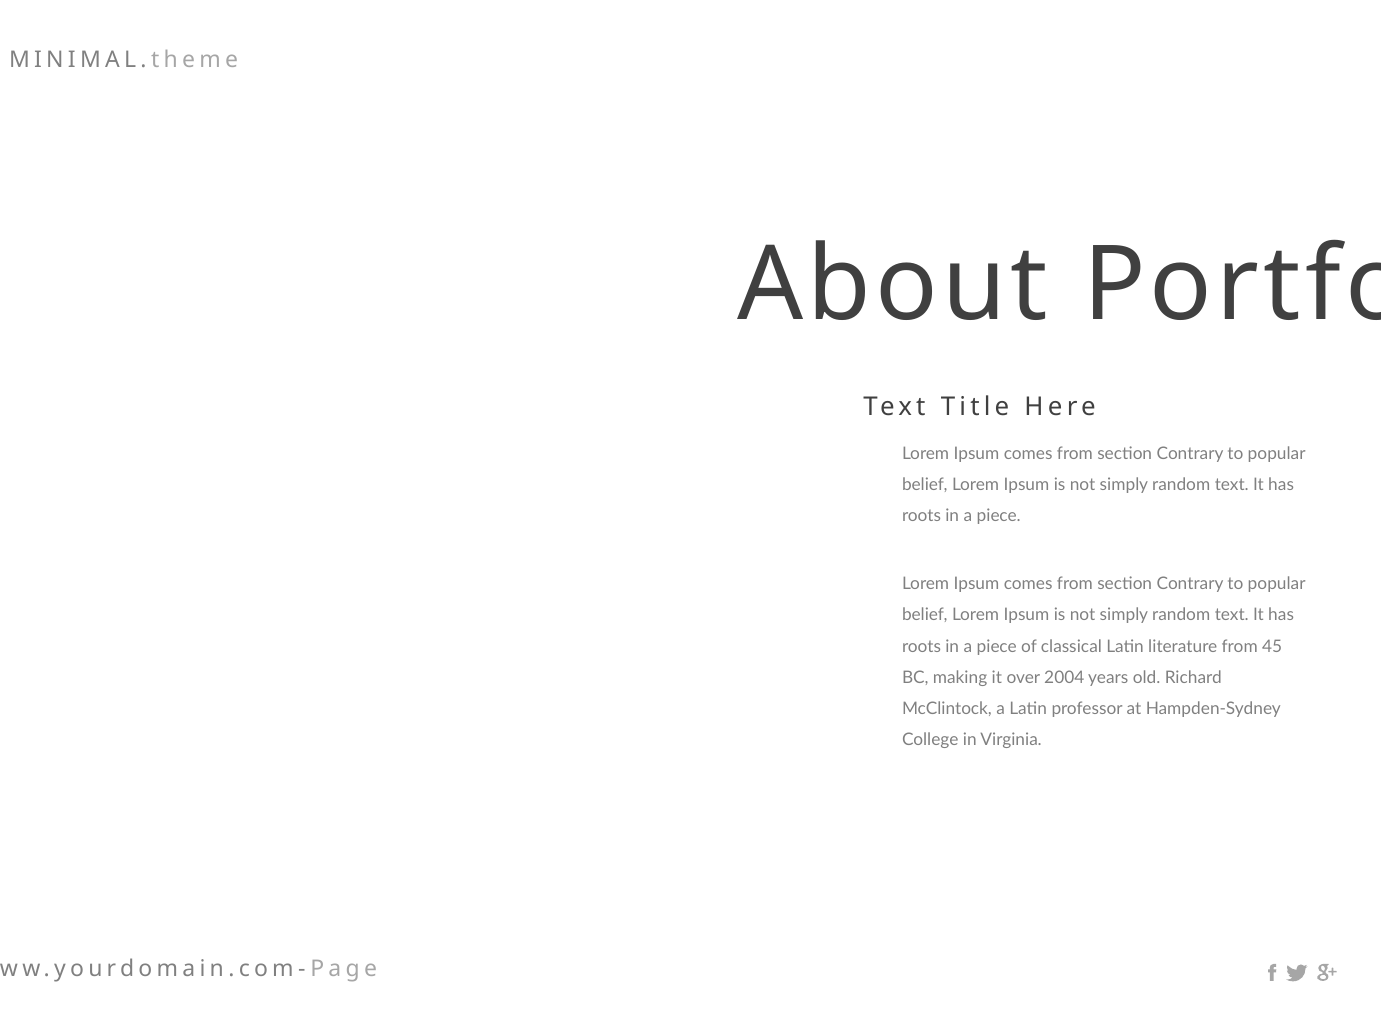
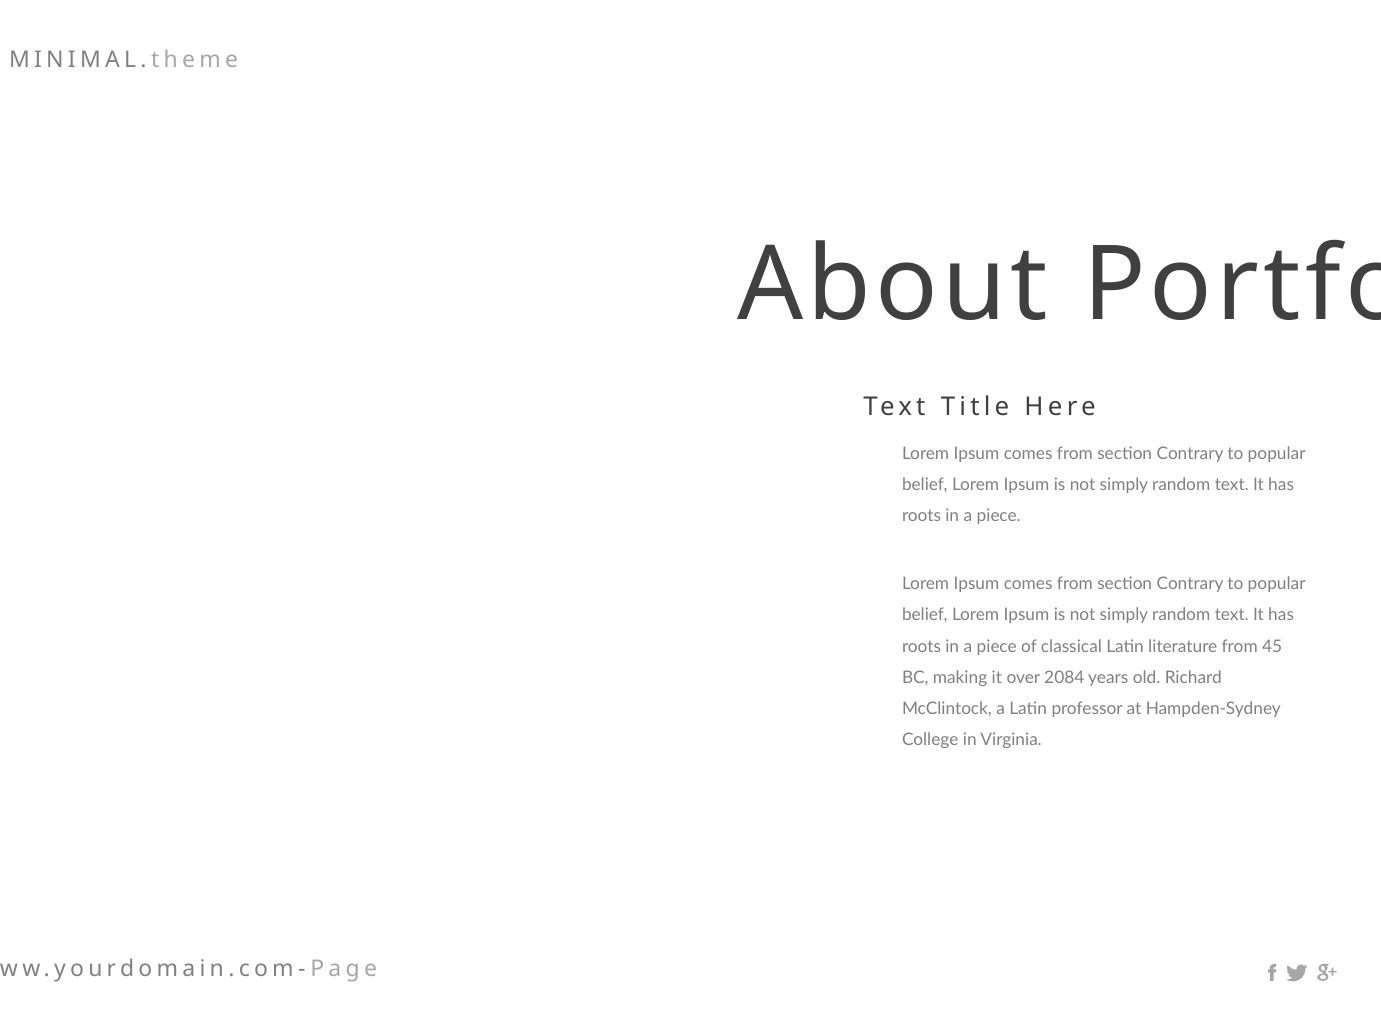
2004: 2004 -> 2084 (1064, 677)
